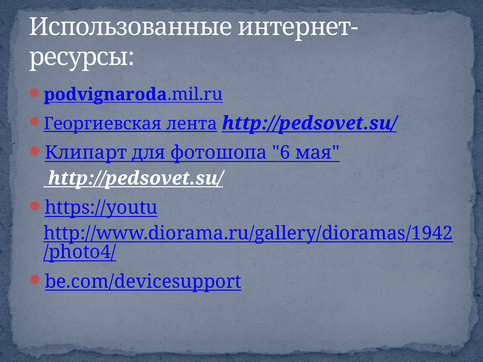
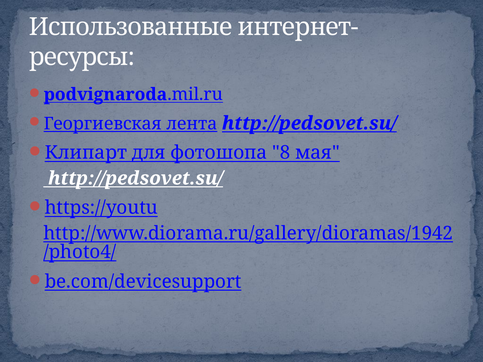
6: 6 -> 8 (281, 153)
